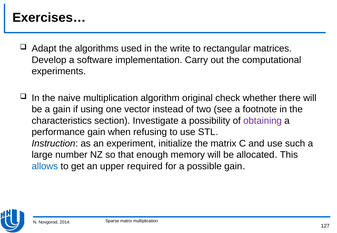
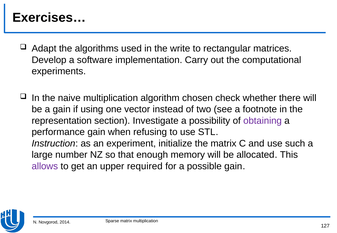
original: original -> chosen (197, 98)
characteristics: characteristics -> representation (62, 121)
allows colour: blue -> purple (45, 166)
